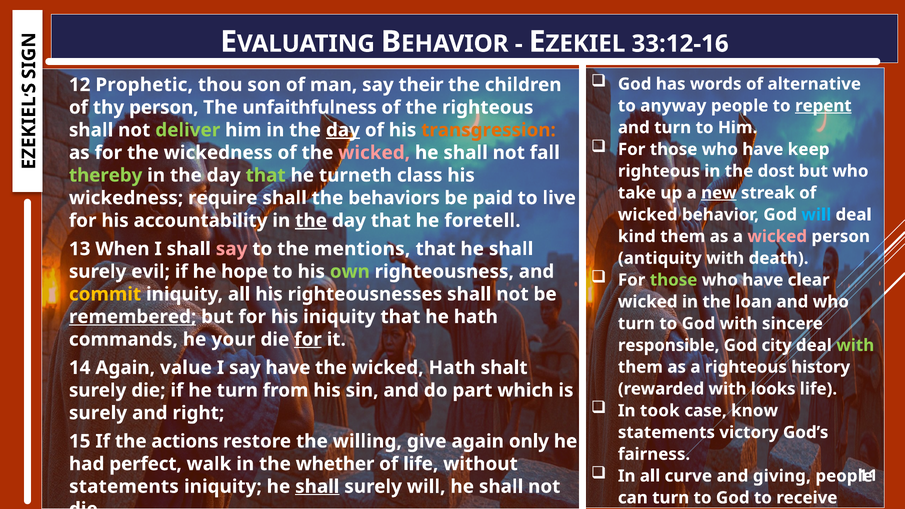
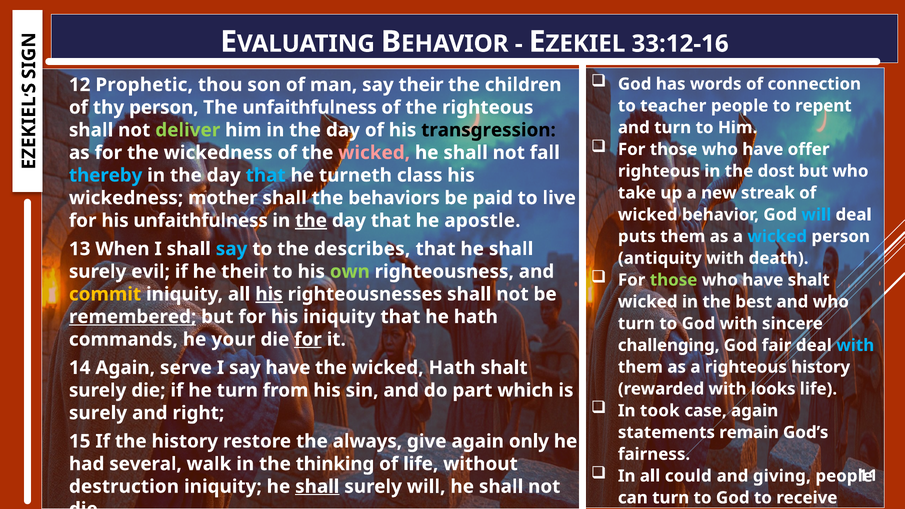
alternative: alternative -> connection (814, 84)
anyway: anyway -> teacher (673, 106)
repent underline: present -> none (823, 106)
day underline: present -> none (343, 130)
transgression colour: orange -> black (489, 130)
keep: keep -> offer (809, 149)
thereby colour: light green -> light blue (106, 175)
that colour: light green -> light blue (266, 175)
new underline: present -> none (719, 193)
require: require -> mother (223, 198)
his accountability: accountability -> unfaithfulness (201, 221)
foretell: foretell -> apostle (482, 221)
kind: kind -> puts (637, 236)
wicked colour: pink -> light blue (777, 236)
say colour: pink -> light blue (232, 249)
mentions: mentions -> describes (362, 249)
he hope: hope -> their (244, 272)
have clear: clear -> shalt (809, 280)
his underline: none -> present (269, 294)
loan: loan -> best (754, 302)
responsible: responsible -> challenging (669, 345)
city: city -> fair (777, 345)
with colour: light green -> light blue (855, 345)
value: value -> serve (186, 368)
case know: know -> again (755, 411)
victory: victory -> remain (749, 432)
the actions: actions -> history (185, 441)
willing: willing -> always (367, 441)
perfect: perfect -> several (146, 464)
whether: whether -> thinking (335, 464)
curve: curve -> could (688, 476)
statements: statements -> destruction (124, 487)
